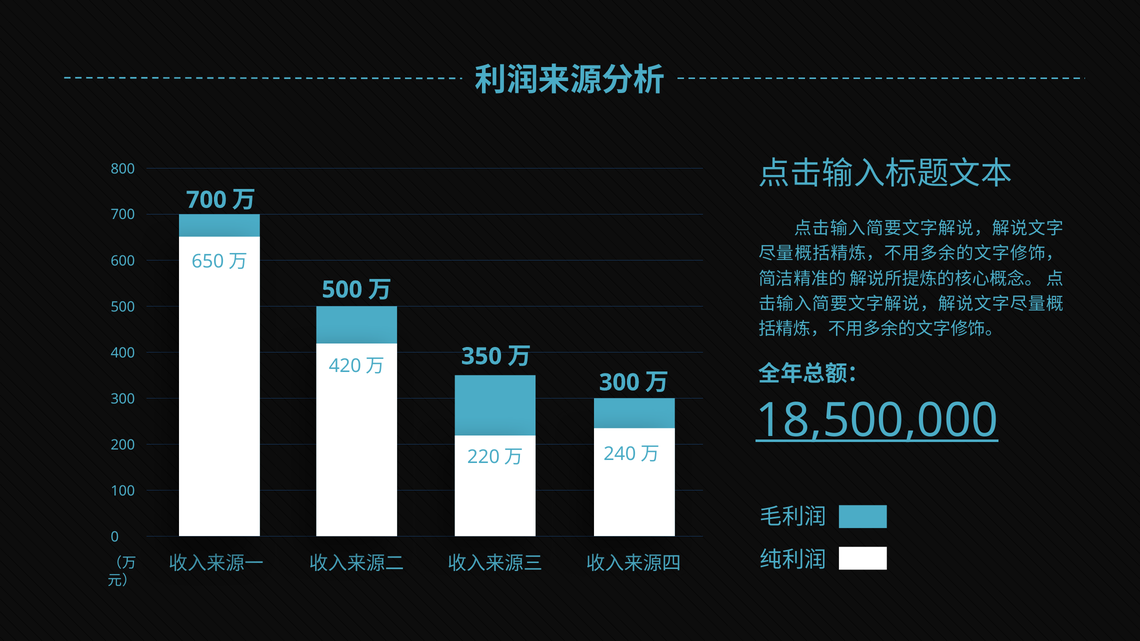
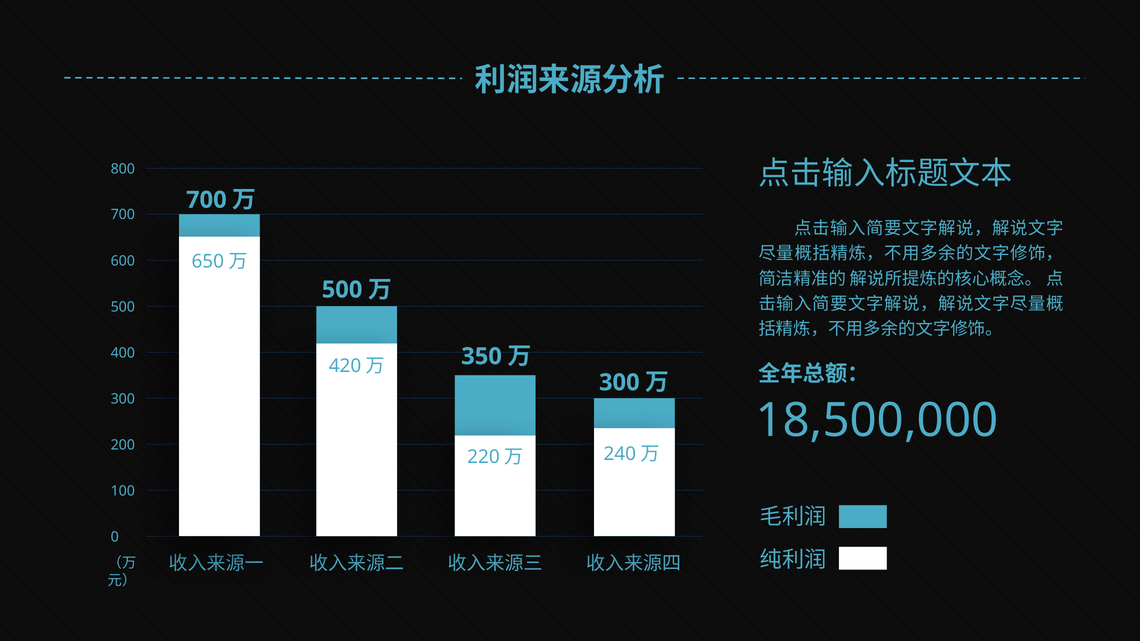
18,500,000 underline: present -> none (877, 421)
